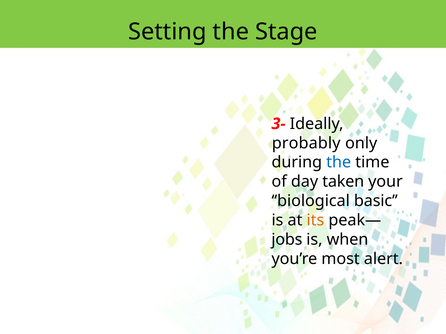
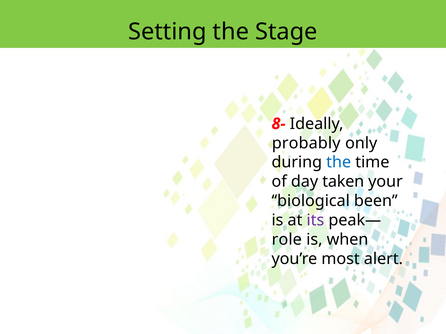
3-: 3- -> 8- (279, 124)
basic: basic -> been (376, 201)
its colour: orange -> purple (315, 221)
jobs: jobs -> role (287, 240)
